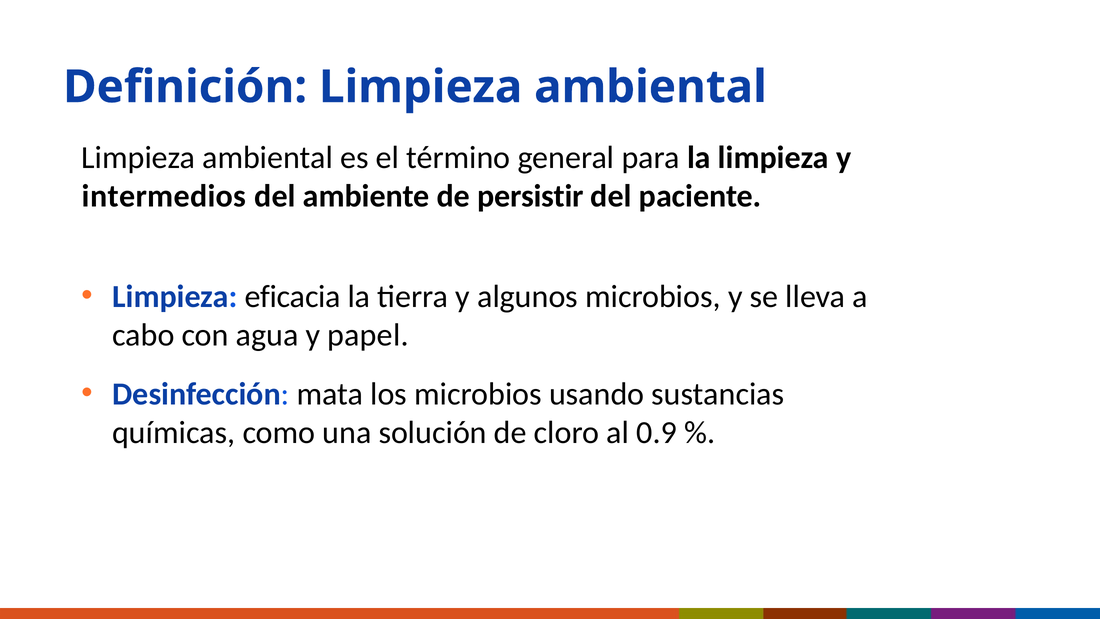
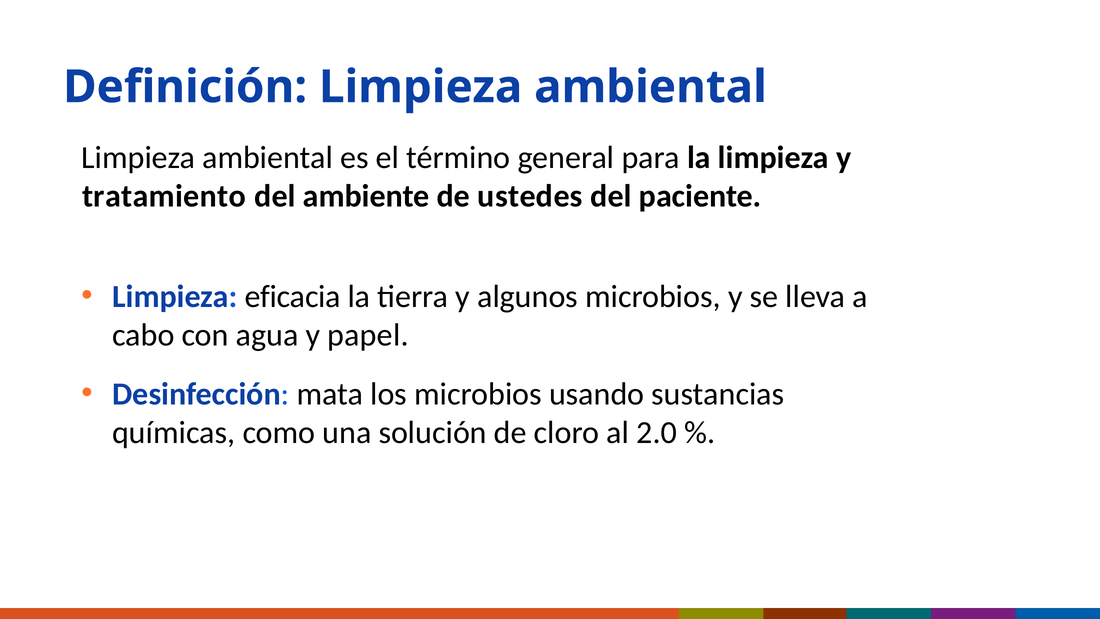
intermedios: intermedios -> tratamiento (164, 196)
persistir: persistir -> ustedes (530, 196)
0.9: 0.9 -> 2.0 (657, 433)
